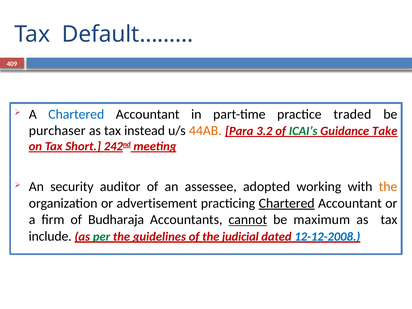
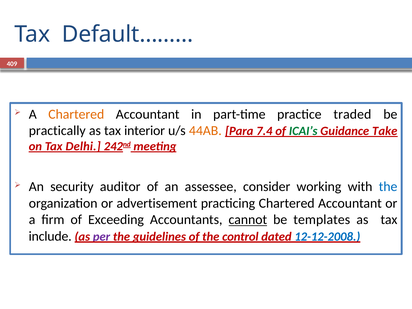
Chartered colour: blue -> orange (76, 114)
purchaser: purchaser -> practically (57, 131)
instead: instead -> interior (145, 131)
3.2: 3.2 -> 7.4 (264, 131)
Short: Short -> Delhi (83, 146)
adopted: adopted -> consider (267, 187)
the colour: orange -> blue (388, 187)
Chartered underline: present -> none (287, 203)
Budharaja: Budharaja -> Exceeding (116, 220)
maximum: maximum -> templates (322, 220)
per colour: green -> purple (102, 237)
judicial: judicial -> control (240, 237)
